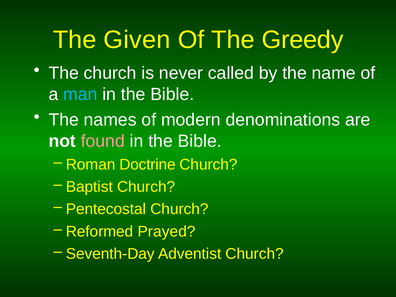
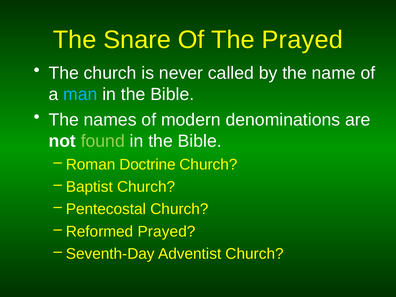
Given: Given -> Snare (137, 40)
The Greedy: Greedy -> Prayed (302, 40)
found colour: pink -> light green (103, 141)
